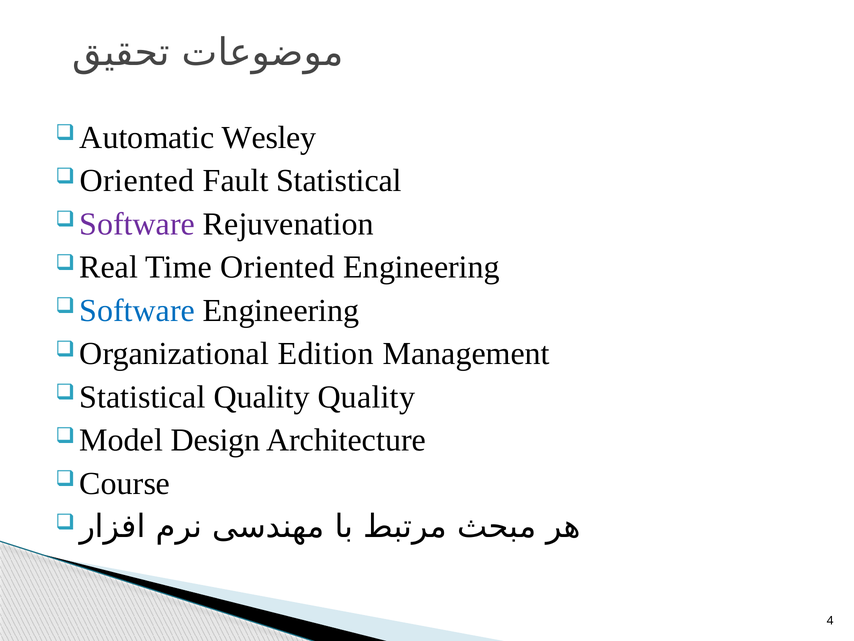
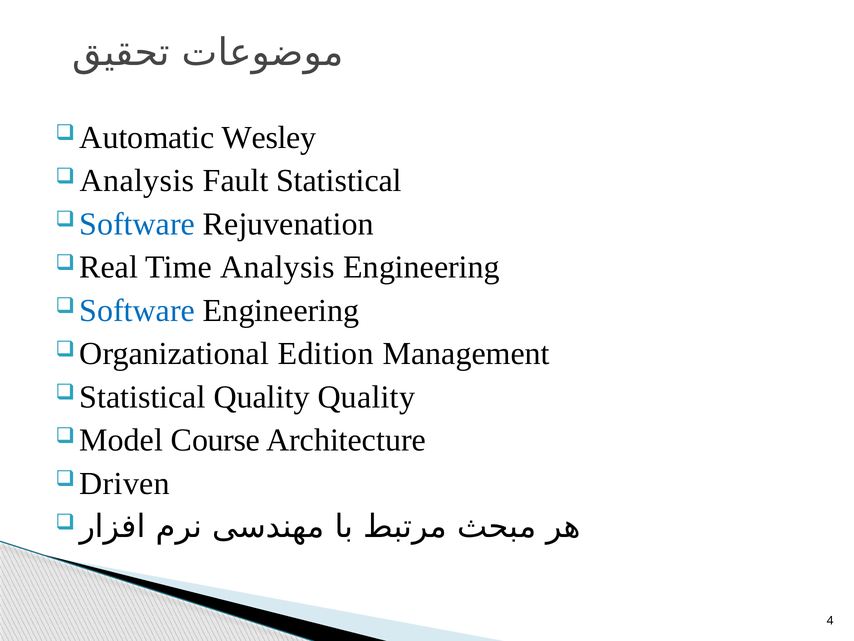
Oriented: Oriented -> Analysis (137, 181)
Software colour: purple -> blue (137, 224)
Time Oriented: Oriented -> Analysis (277, 267)
Design: Design -> Course (216, 440)
Course: Course -> Driven (125, 483)
